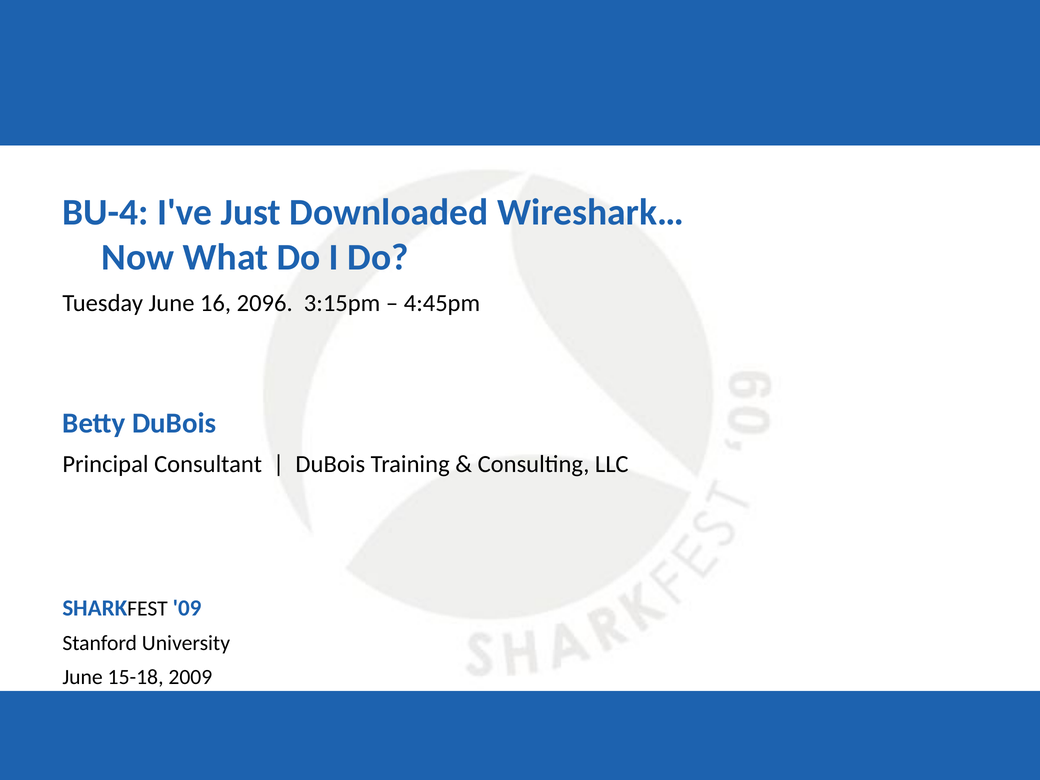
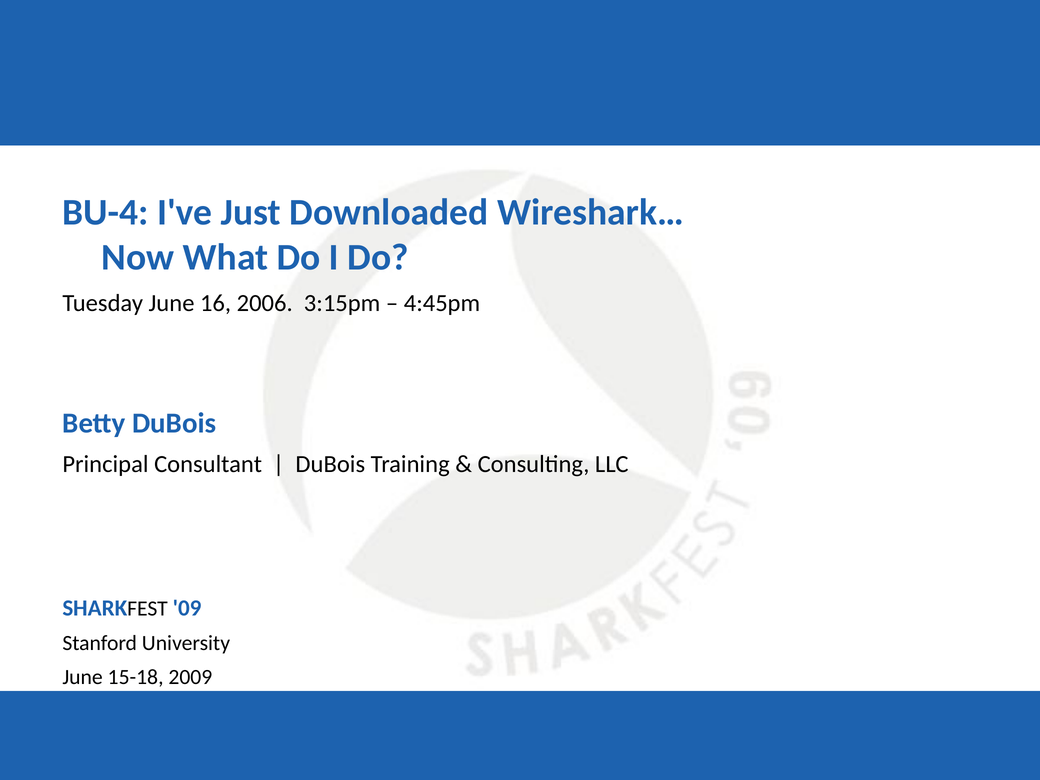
2096: 2096 -> 2006 (265, 303)
